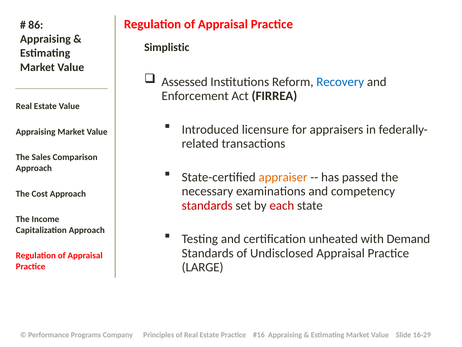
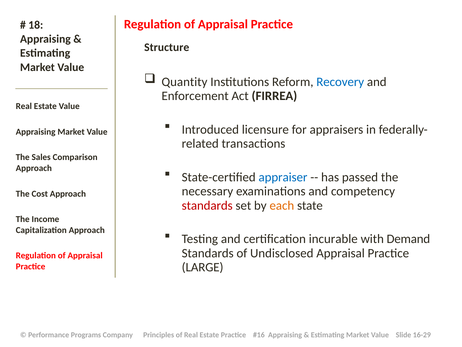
86: 86 -> 18 (36, 25)
Simplistic: Simplistic -> Structure (167, 47)
Assessed: Assessed -> Quantity (184, 82)
appraiser colour: orange -> blue (283, 177)
each colour: red -> orange (282, 205)
unheated: unheated -> incurable (333, 239)
